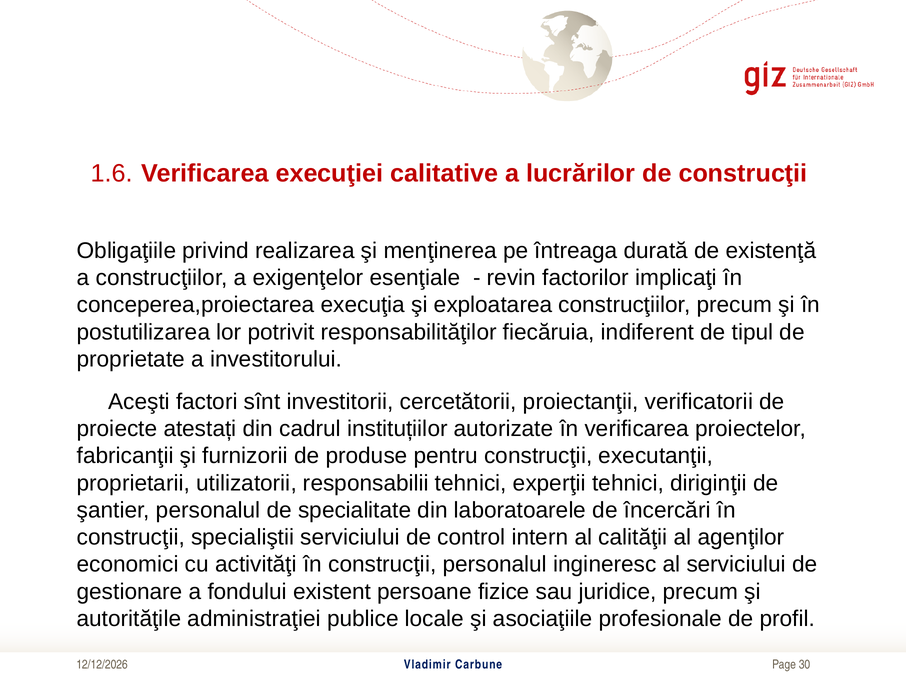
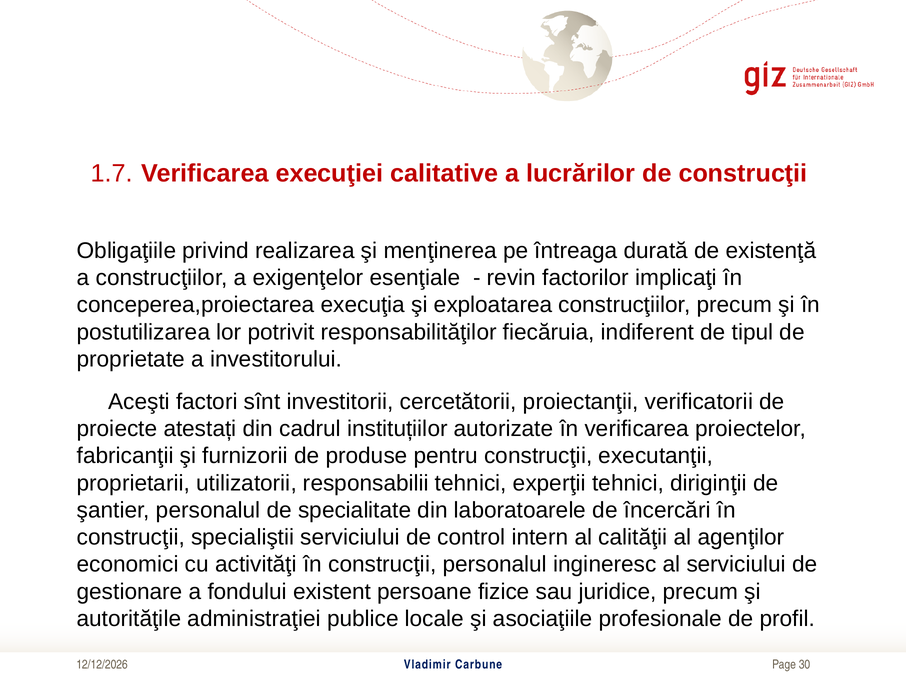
1.6: 1.6 -> 1.7 (112, 173)
